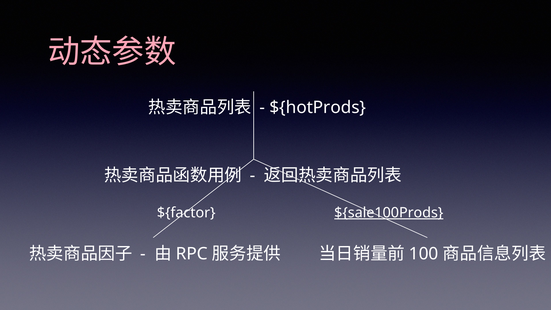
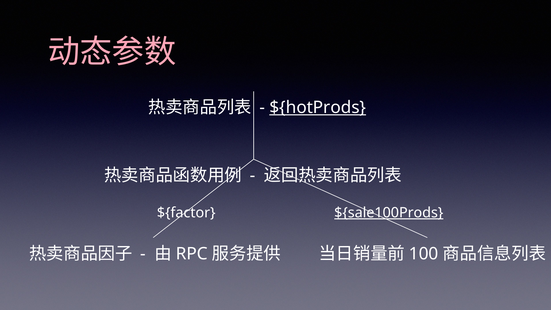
${hotProds underline: none -> present (318, 107)
